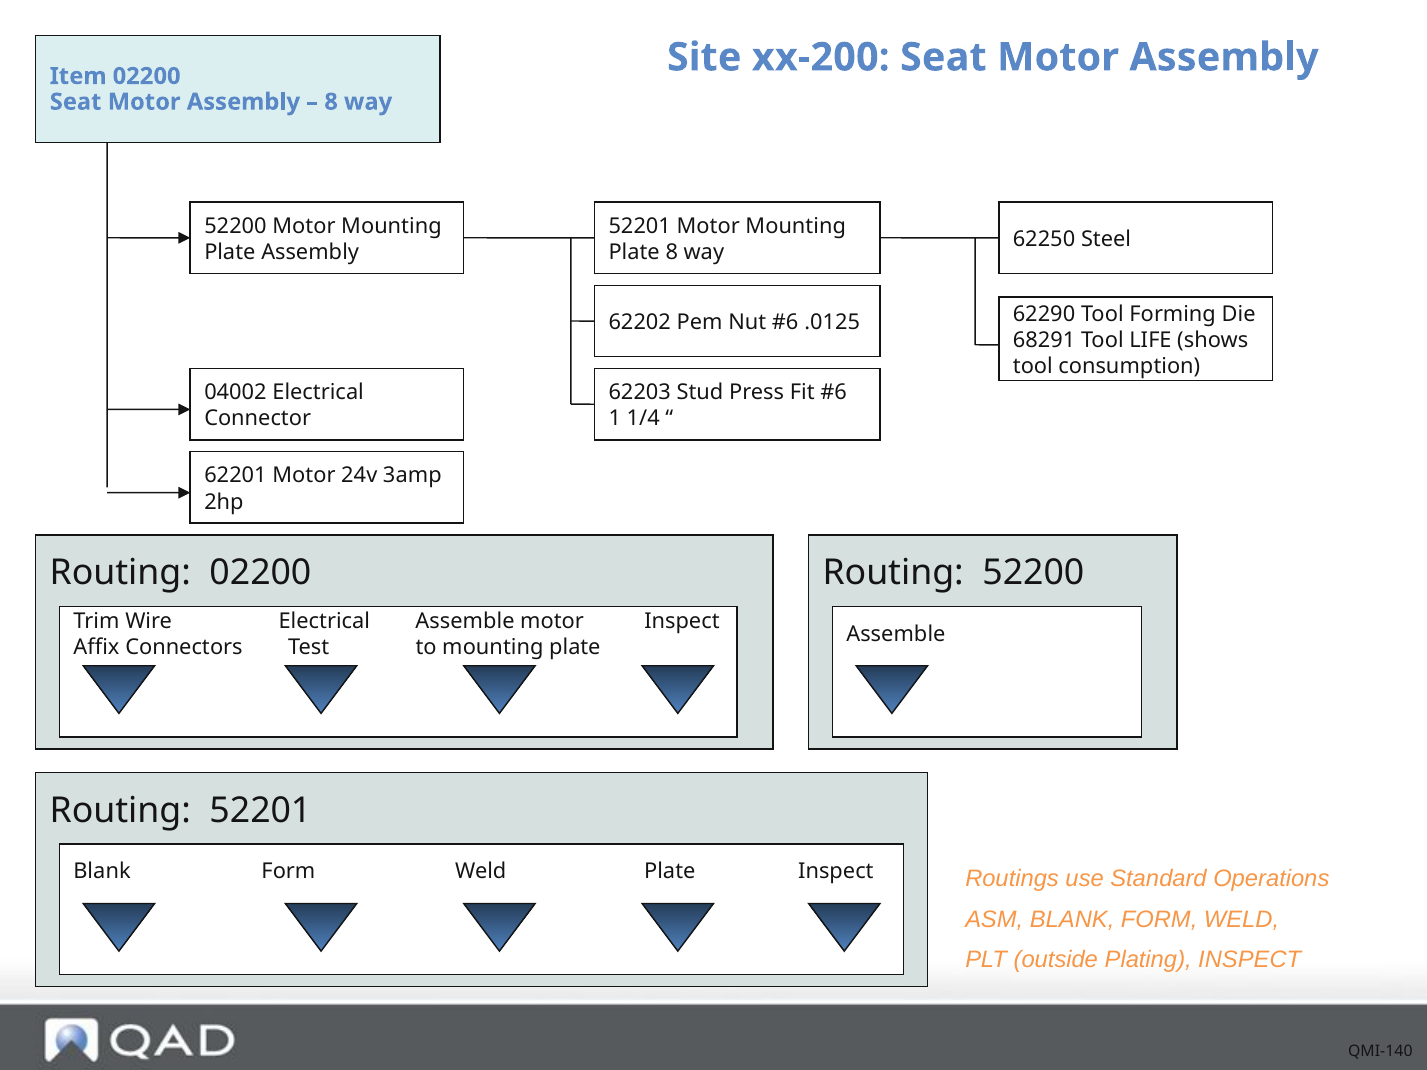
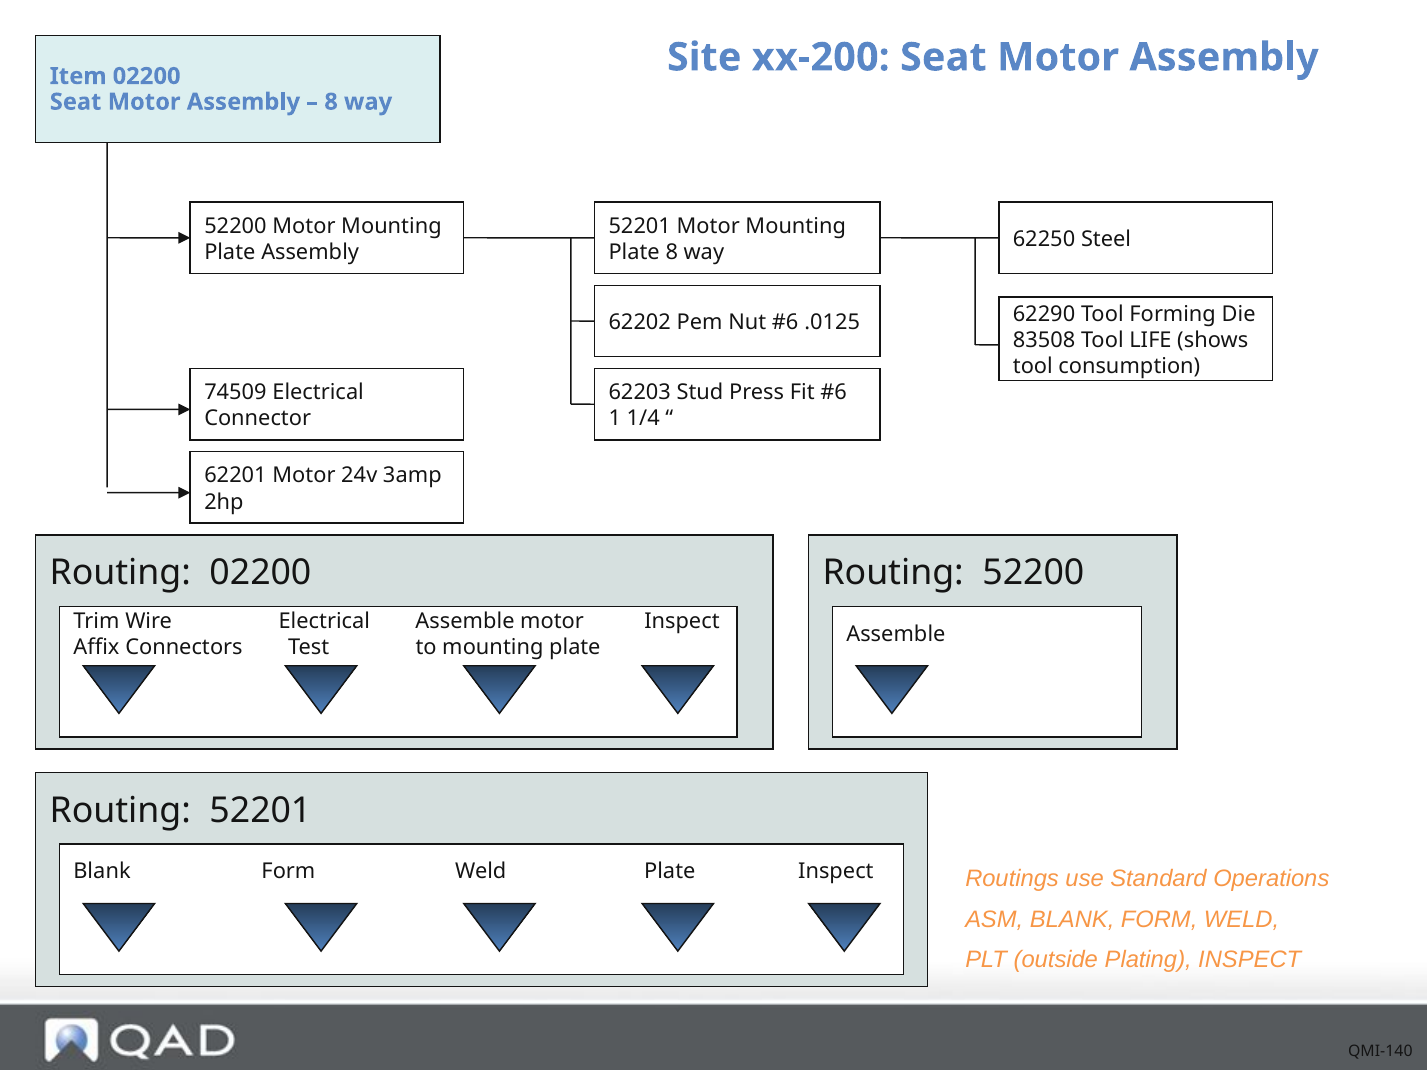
68291: 68291 -> 83508 (1044, 340)
04002: 04002 -> 74509 (235, 393)
